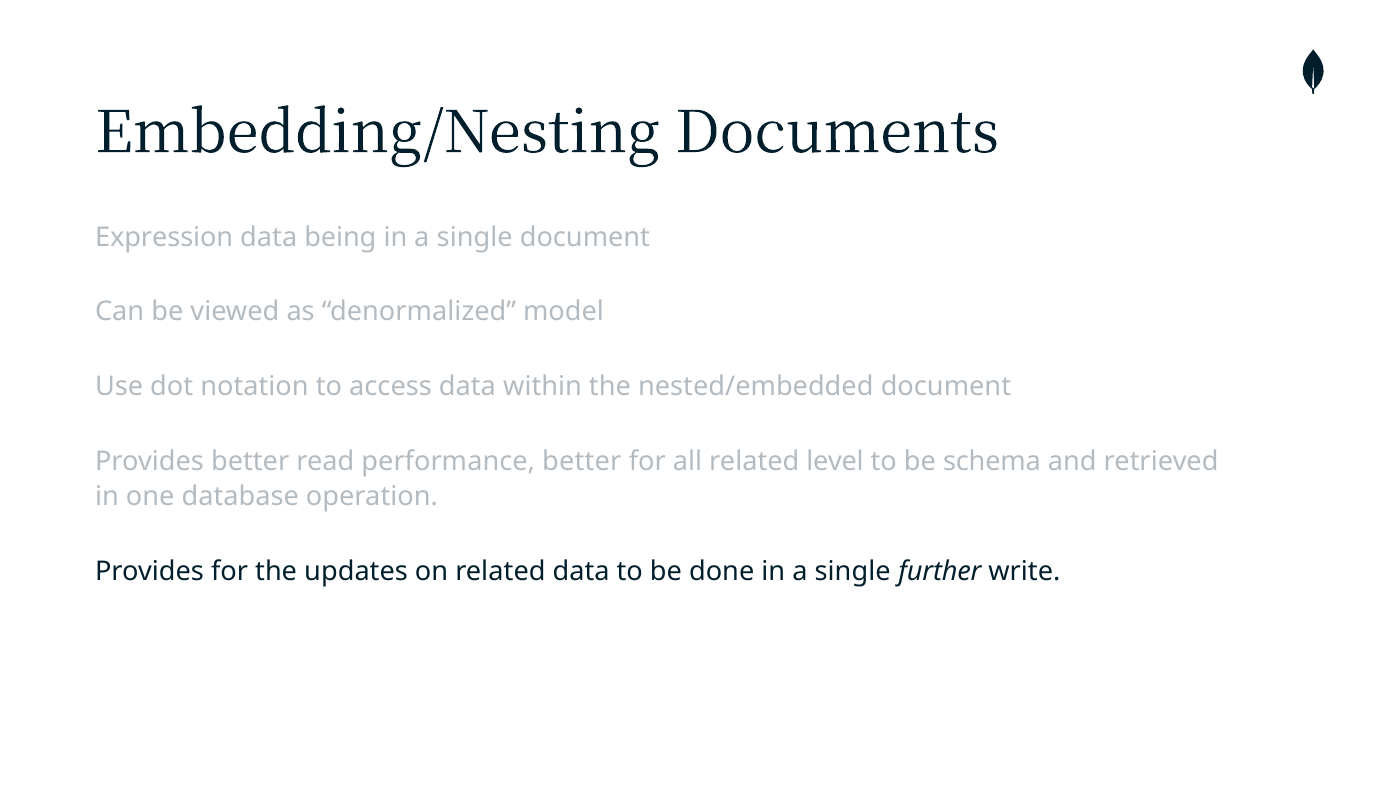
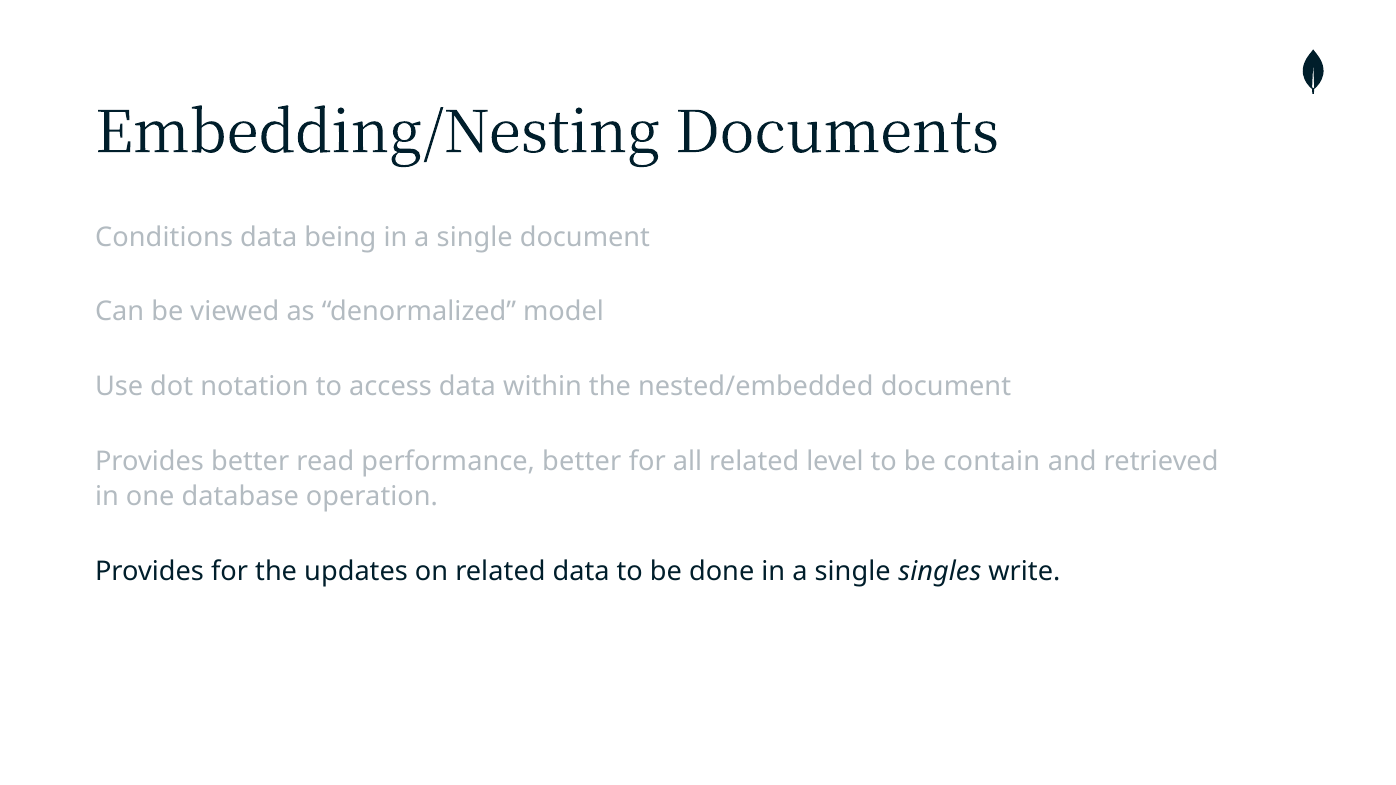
Expression: Expression -> Conditions (164, 237)
schema: schema -> contain (992, 461)
further: further -> singles (940, 572)
